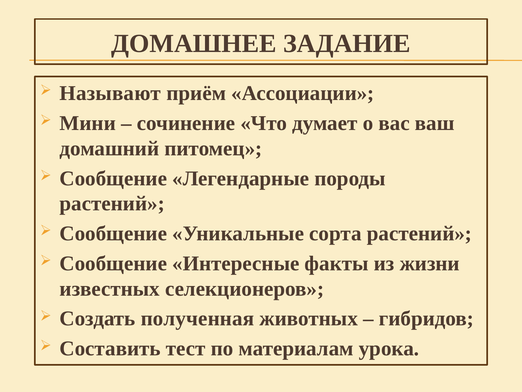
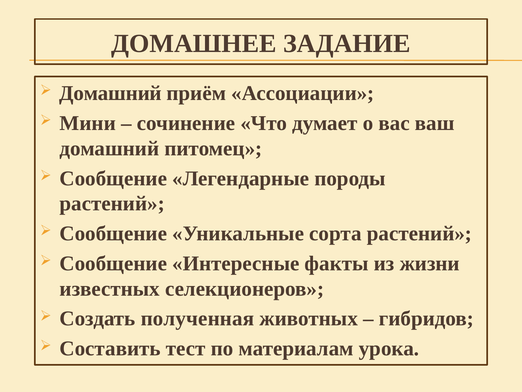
Называют: Называют -> Домашний (111, 93)
